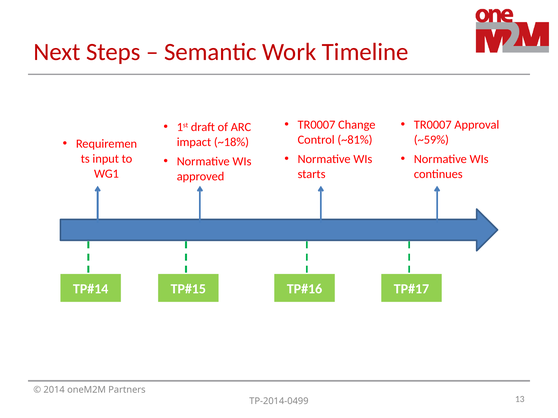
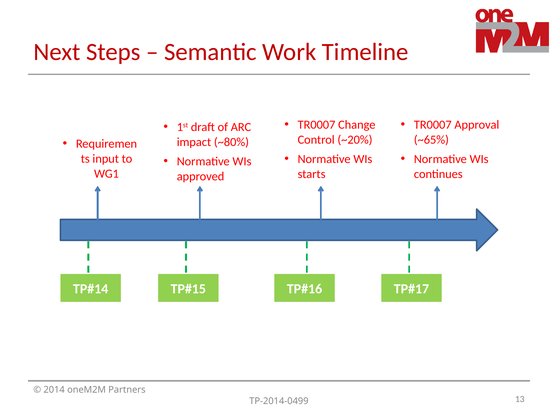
~81%: ~81% -> ~20% (355, 140)
~59%: ~59% -> ~65% (431, 140)
~18%: ~18% -> ~80% (231, 142)
